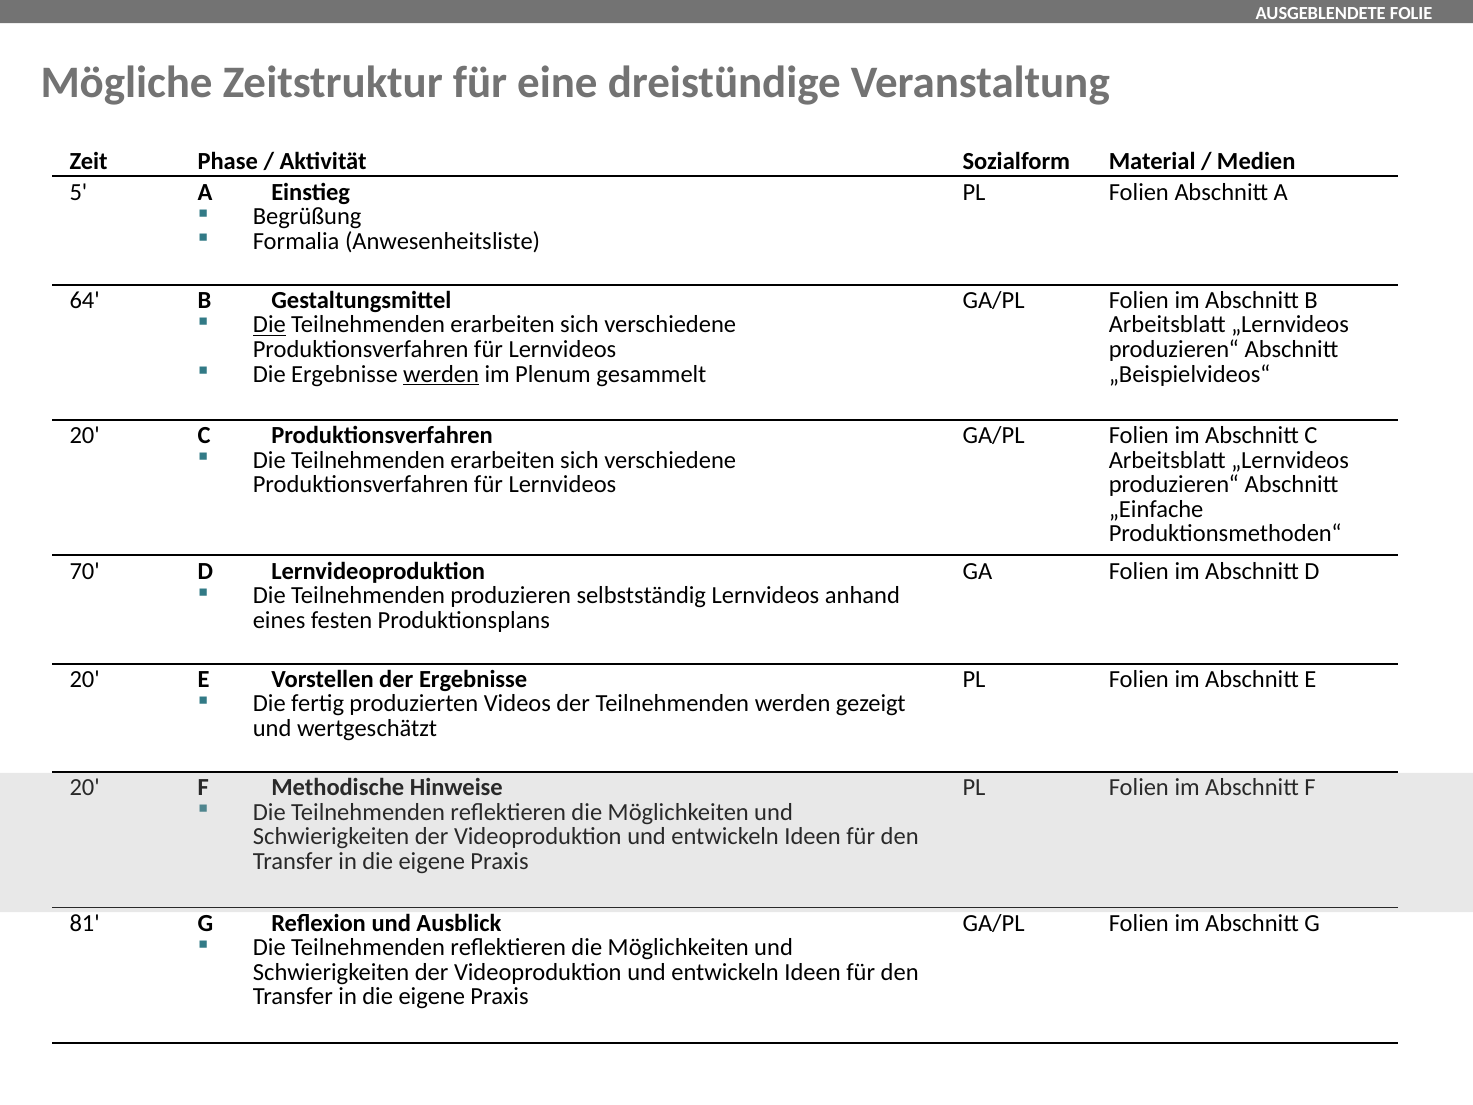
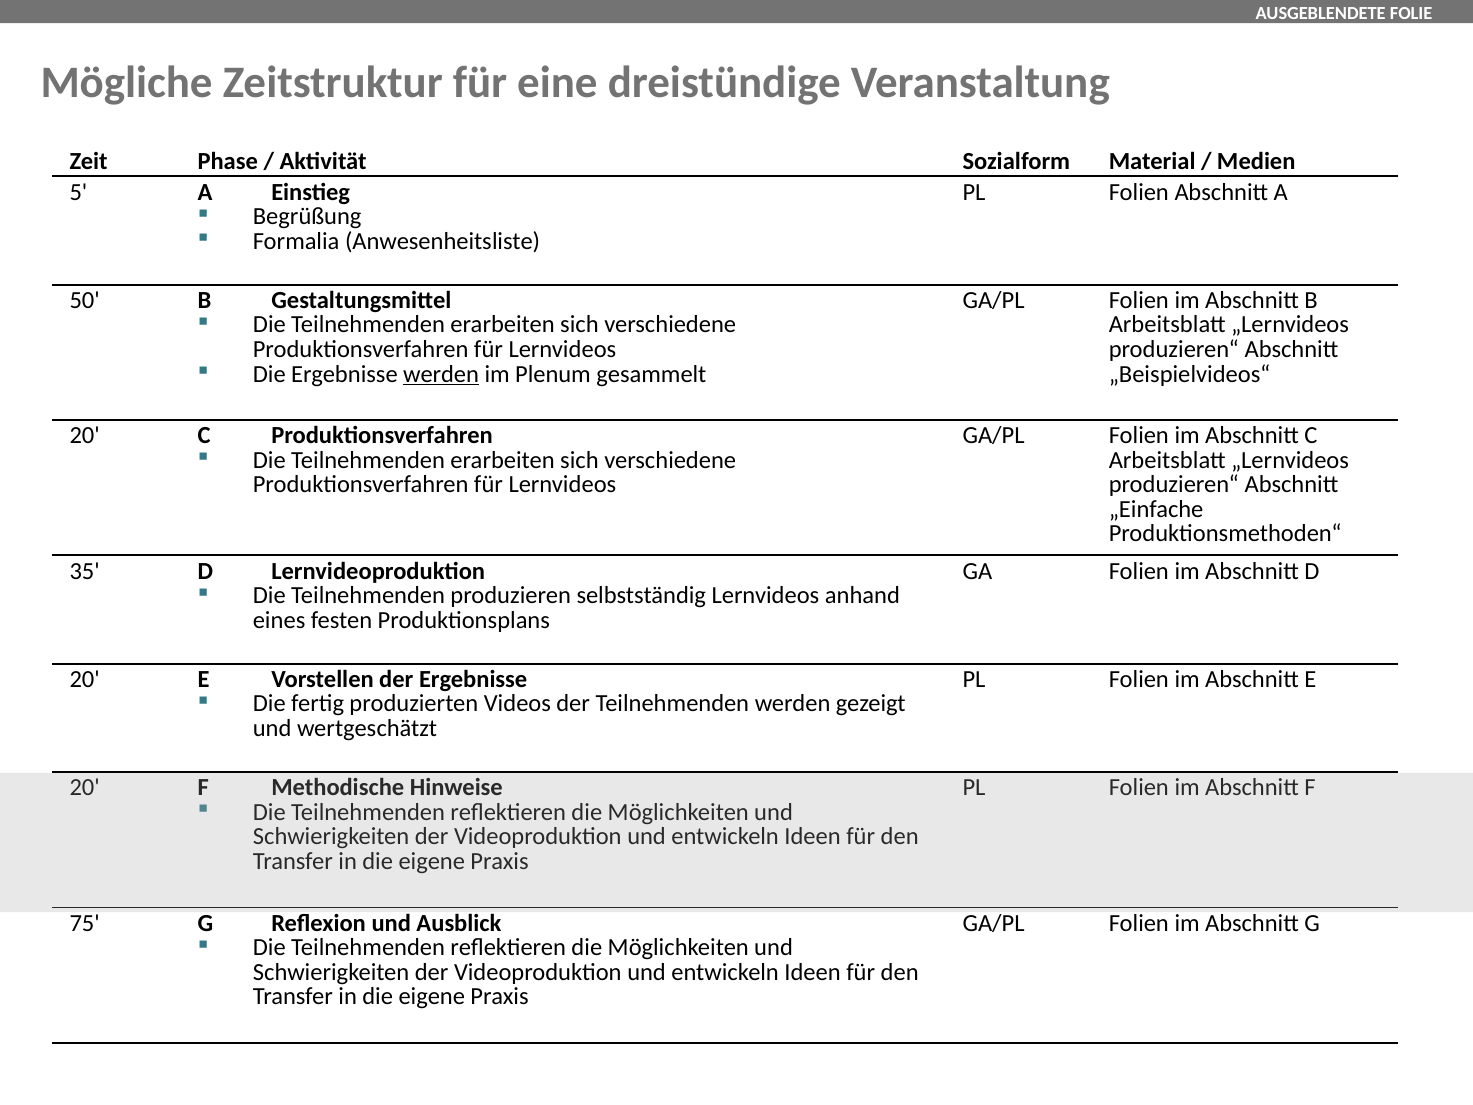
64: 64 -> 50 (85, 300)
Die underline: present -> none (269, 325)
70: 70 -> 35 (85, 571)
81: 81 -> 75 (85, 923)
